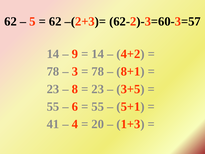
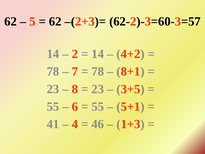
9: 9 -> 2 (75, 54)
3: 3 -> 7 (75, 71)
20: 20 -> 46 (98, 124)
